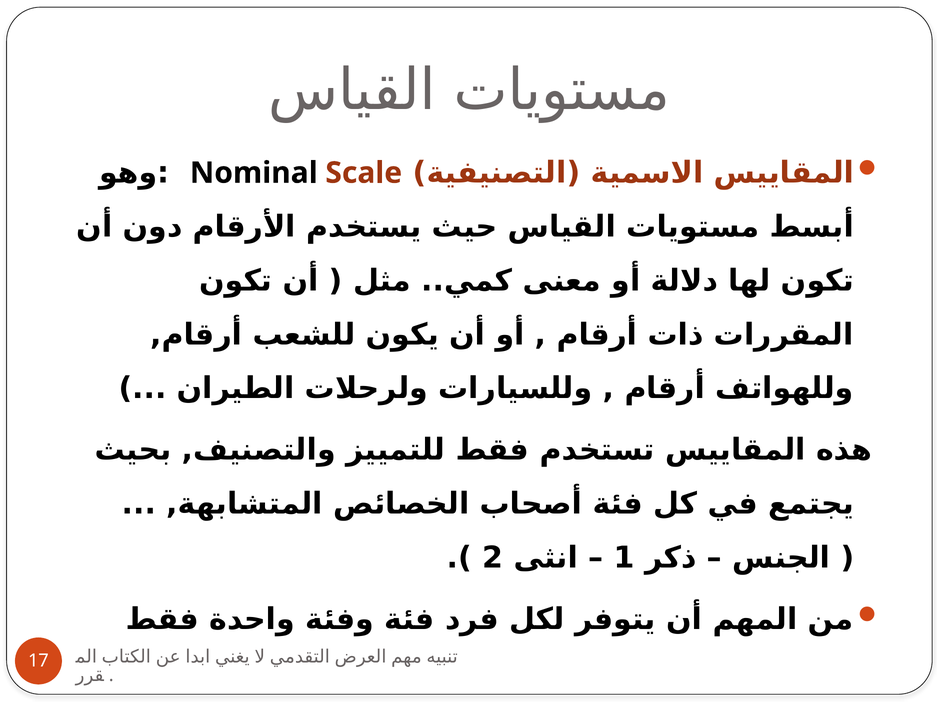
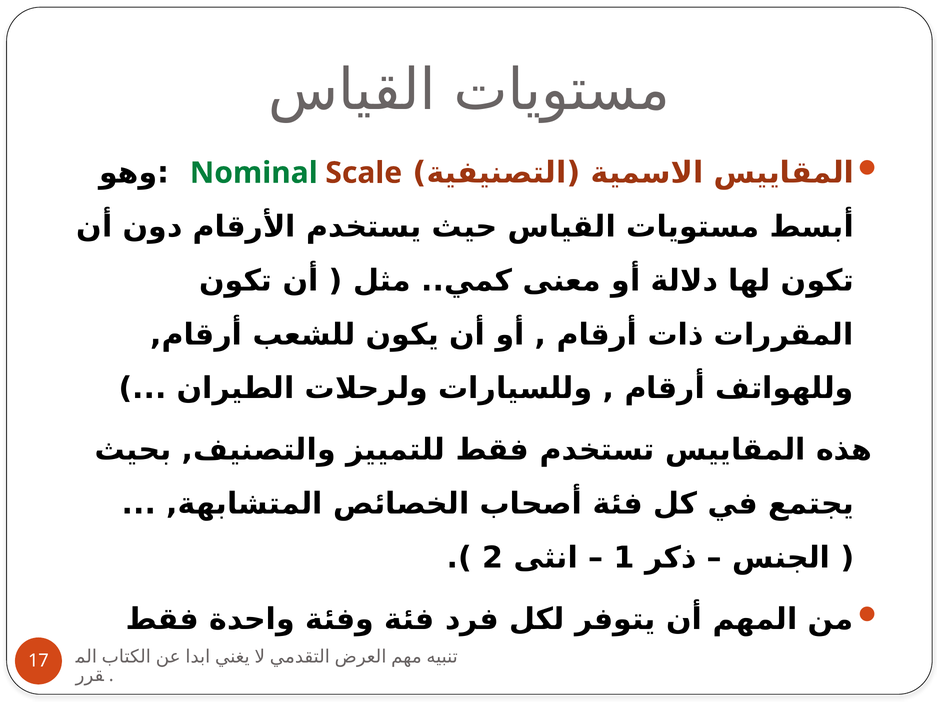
Nominal colour: black -> green (254, 173)
